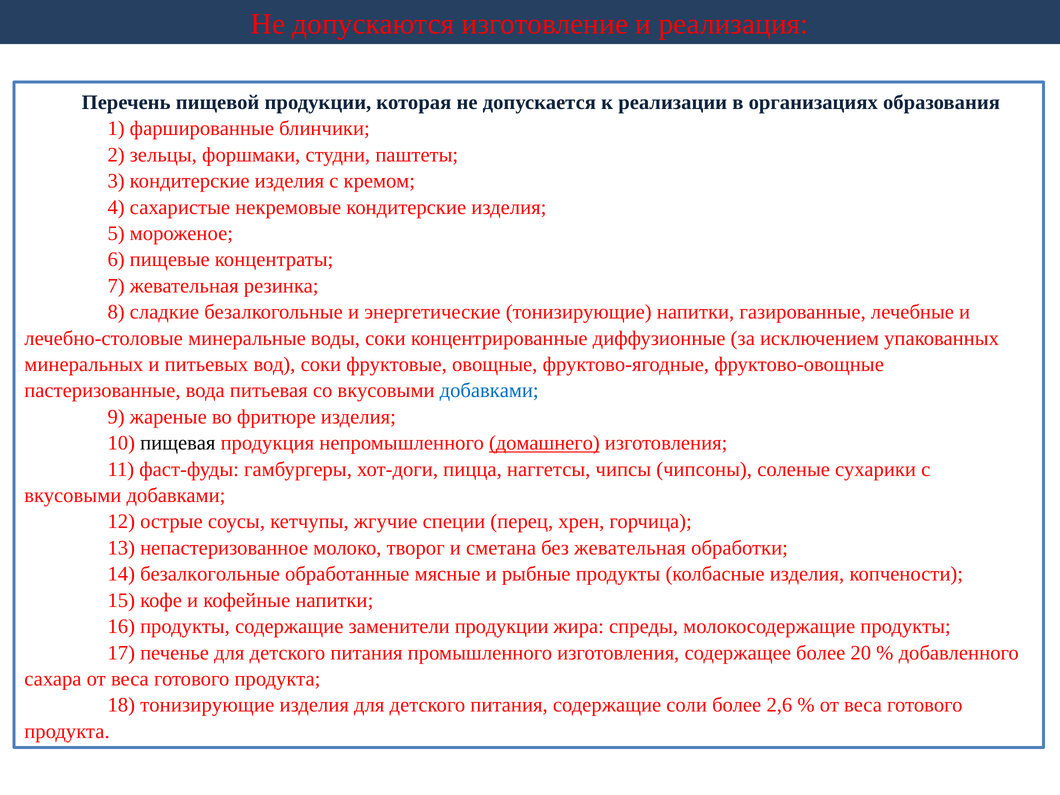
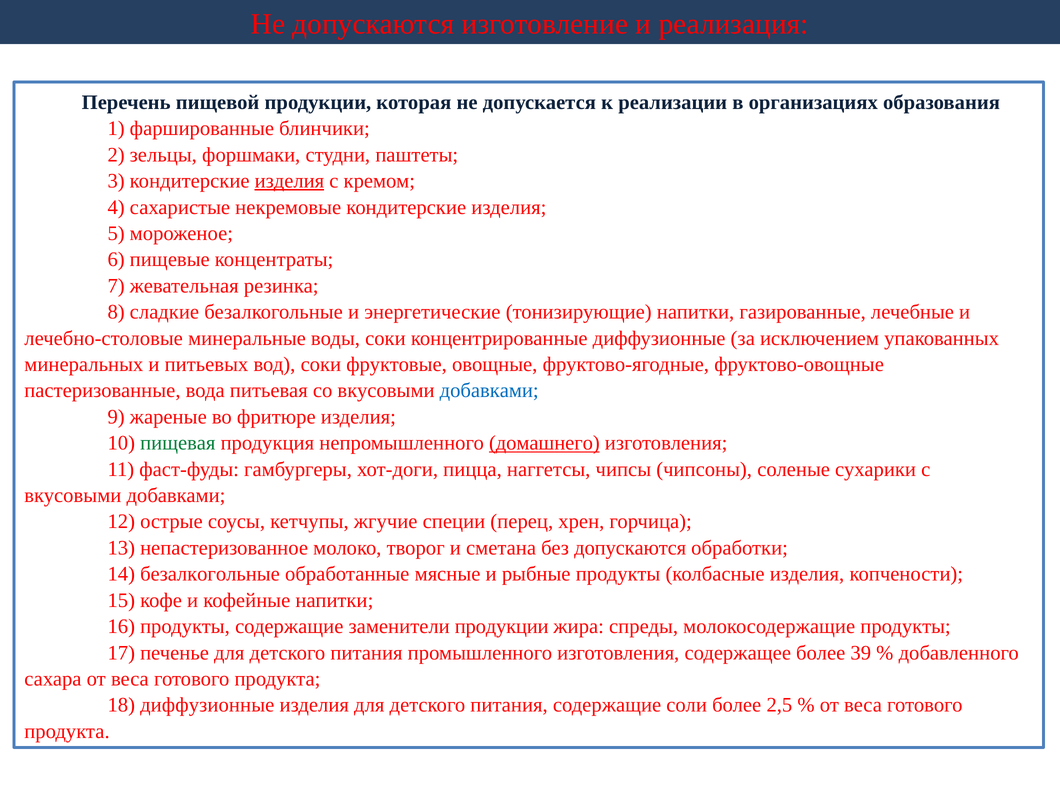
изделия underline: none -> present (289, 181)
пищевая colour: black -> green (178, 443)
без жевательная: жевательная -> допускаются (630, 548)
20: 20 -> 39 (861, 653)
18 тонизирующие: тонизирующие -> диффузионные (207, 705)
2,6: 2,6 -> 2,5 (779, 705)
